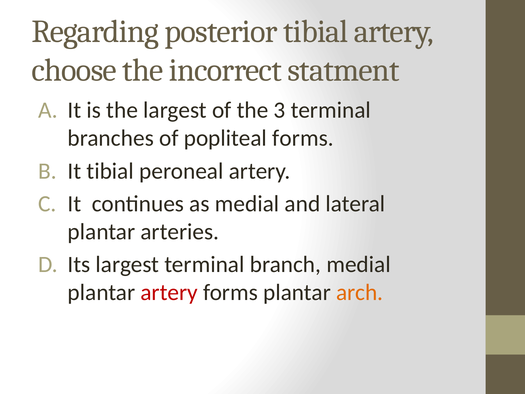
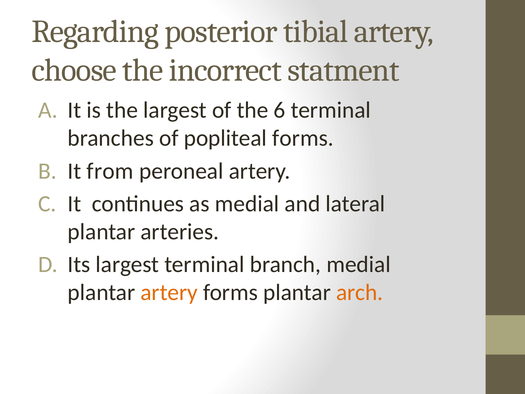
3: 3 -> 6 (280, 110)
It tibial: tibial -> from (110, 171)
artery colour: red -> orange (169, 292)
